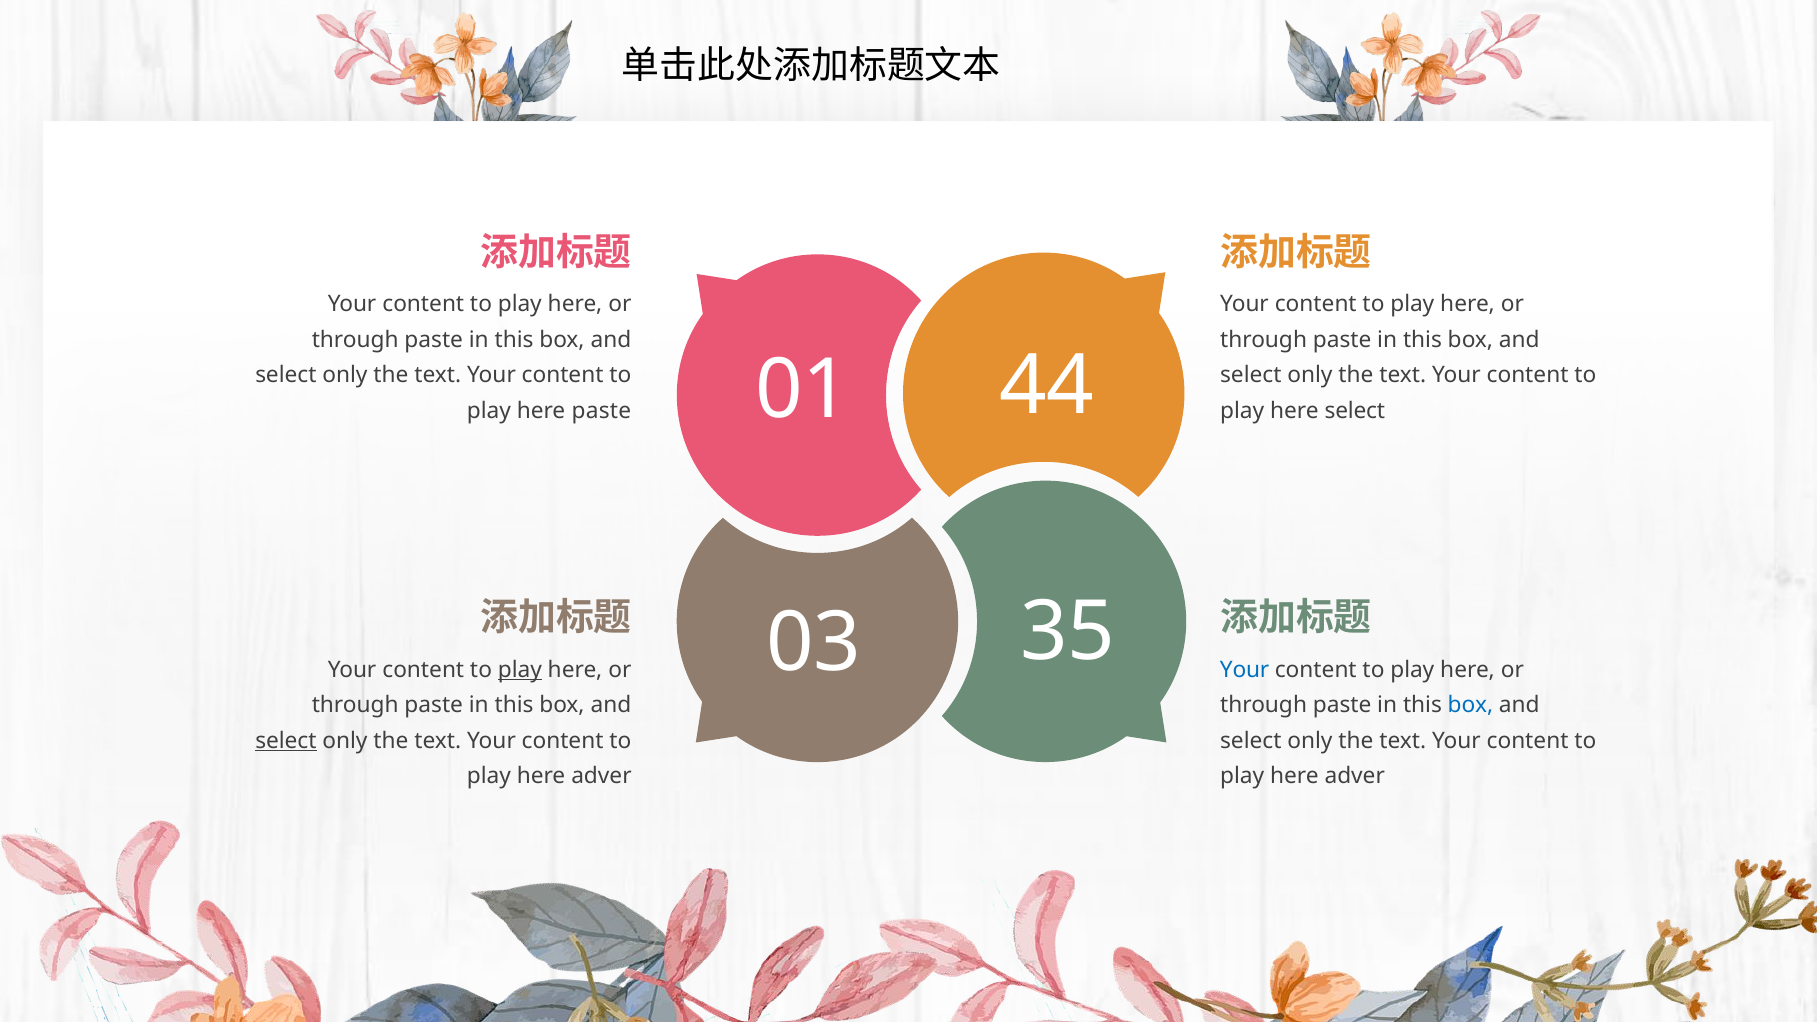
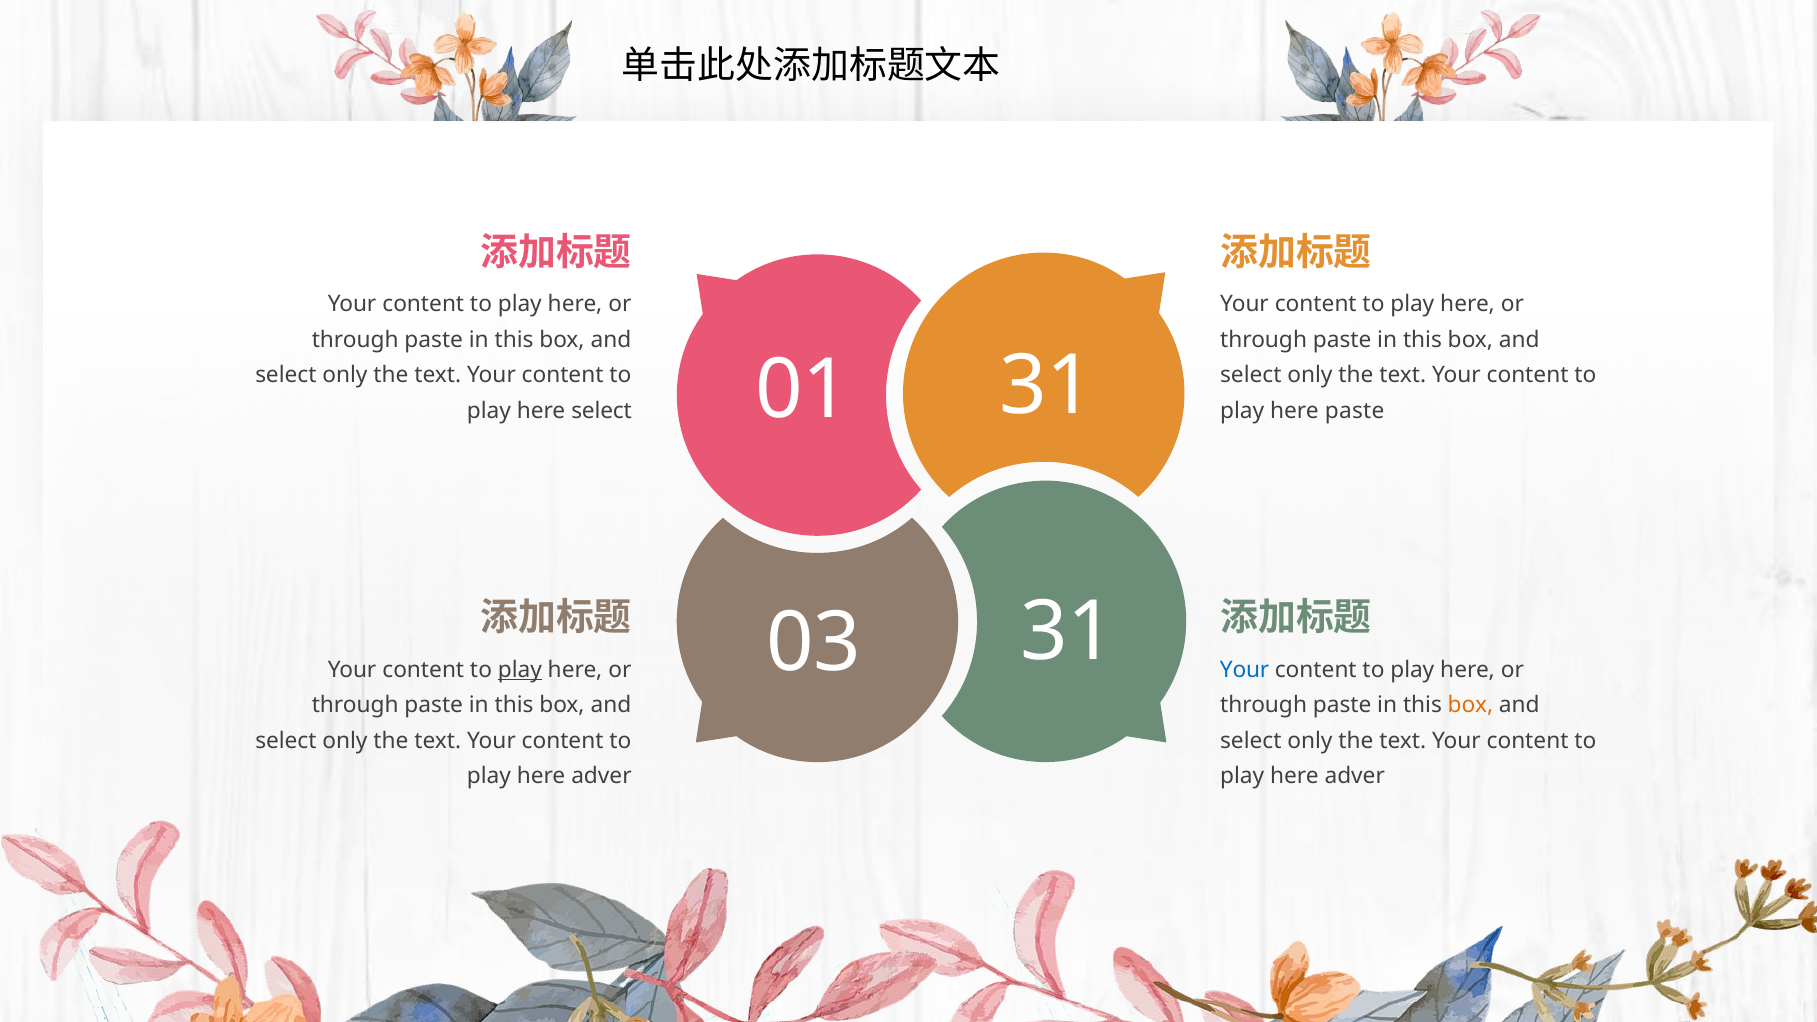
01 44: 44 -> 31 (1047, 386)
here paste: paste -> select (602, 411)
here select: select -> paste (1355, 411)
03 35: 35 -> 31 (1068, 632)
box colour: blue -> orange (1470, 705)
select underline: present -> none (286, 741)
